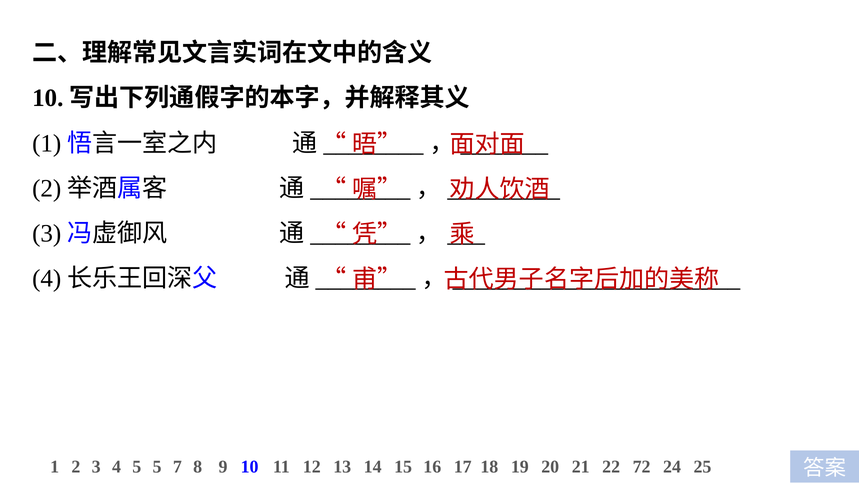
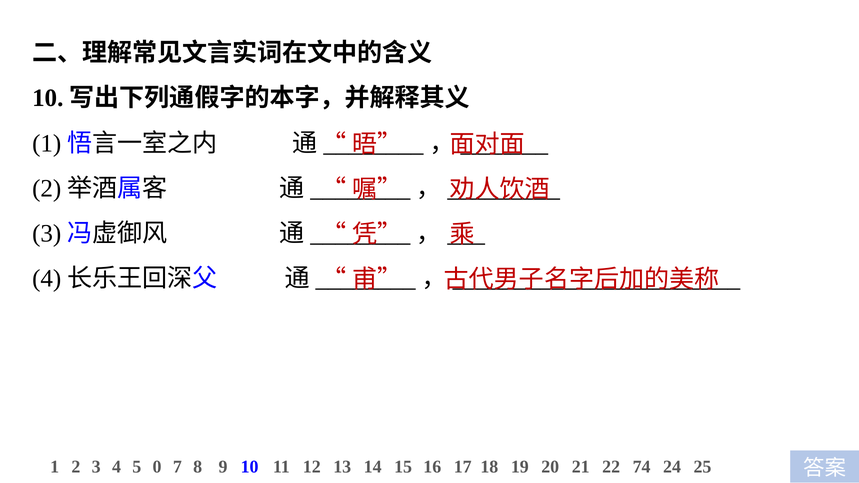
5 5: 5 -> 0 (157, 467)
72: 72 -> 74 (642, 467)
